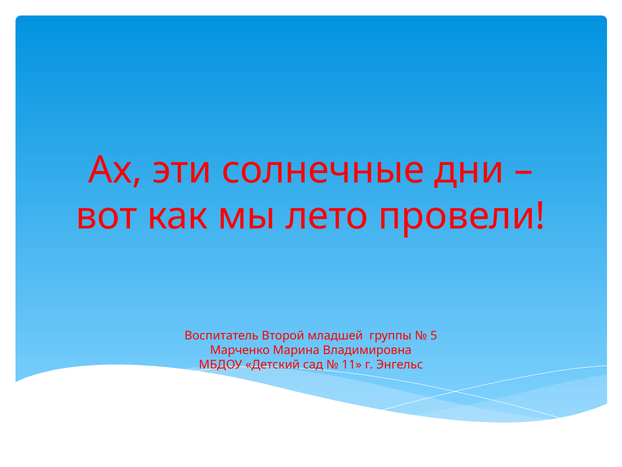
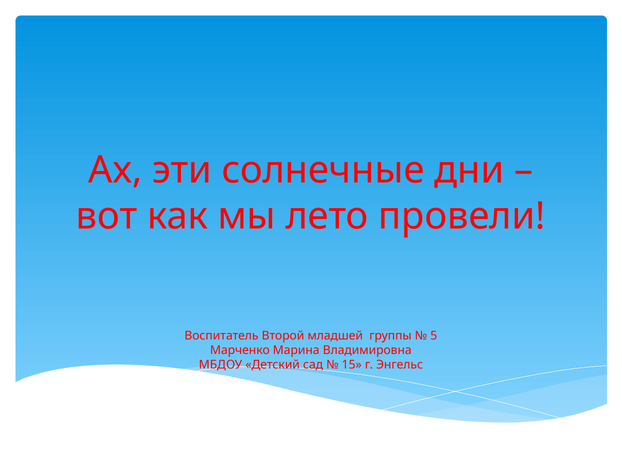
11: 11 -> 15 (352, 365)
